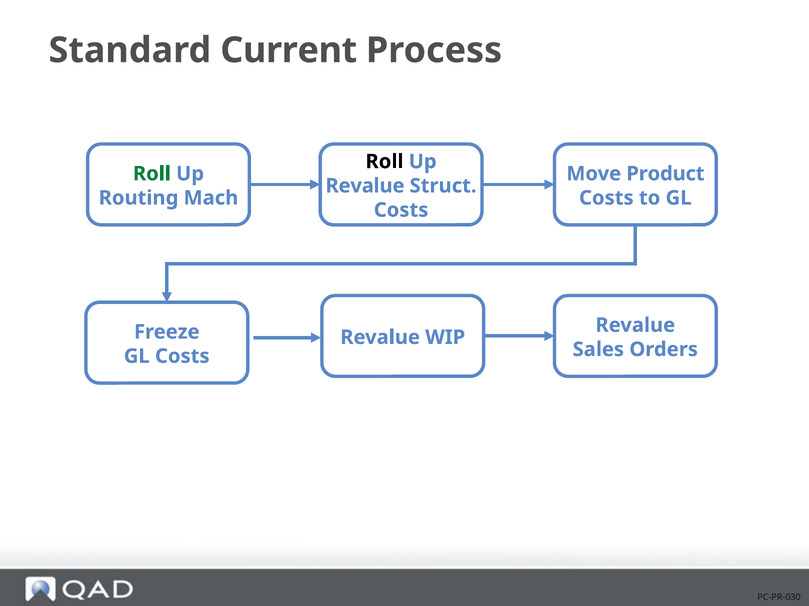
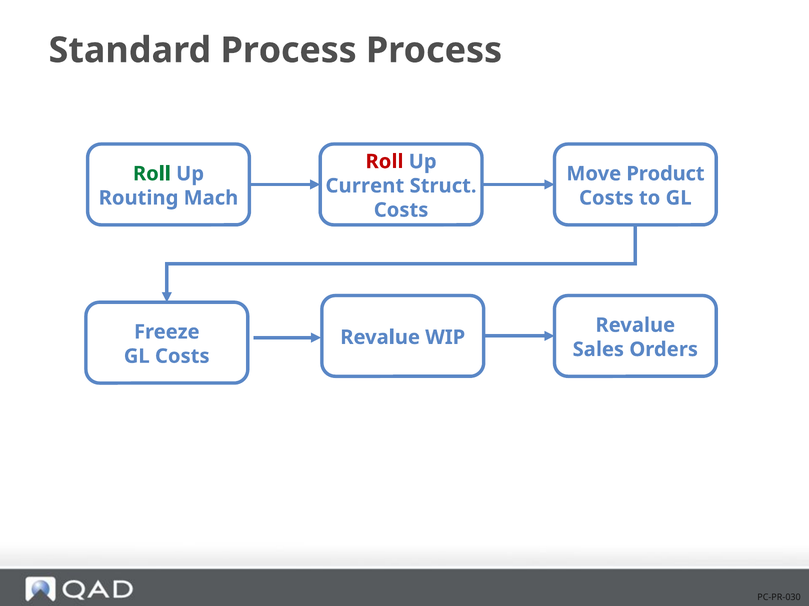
Standard Current: Current -> Process (289, 50)
Roll colour: black -> red (384, 162)
Revalue: Revalue -> Current (365, 186)
